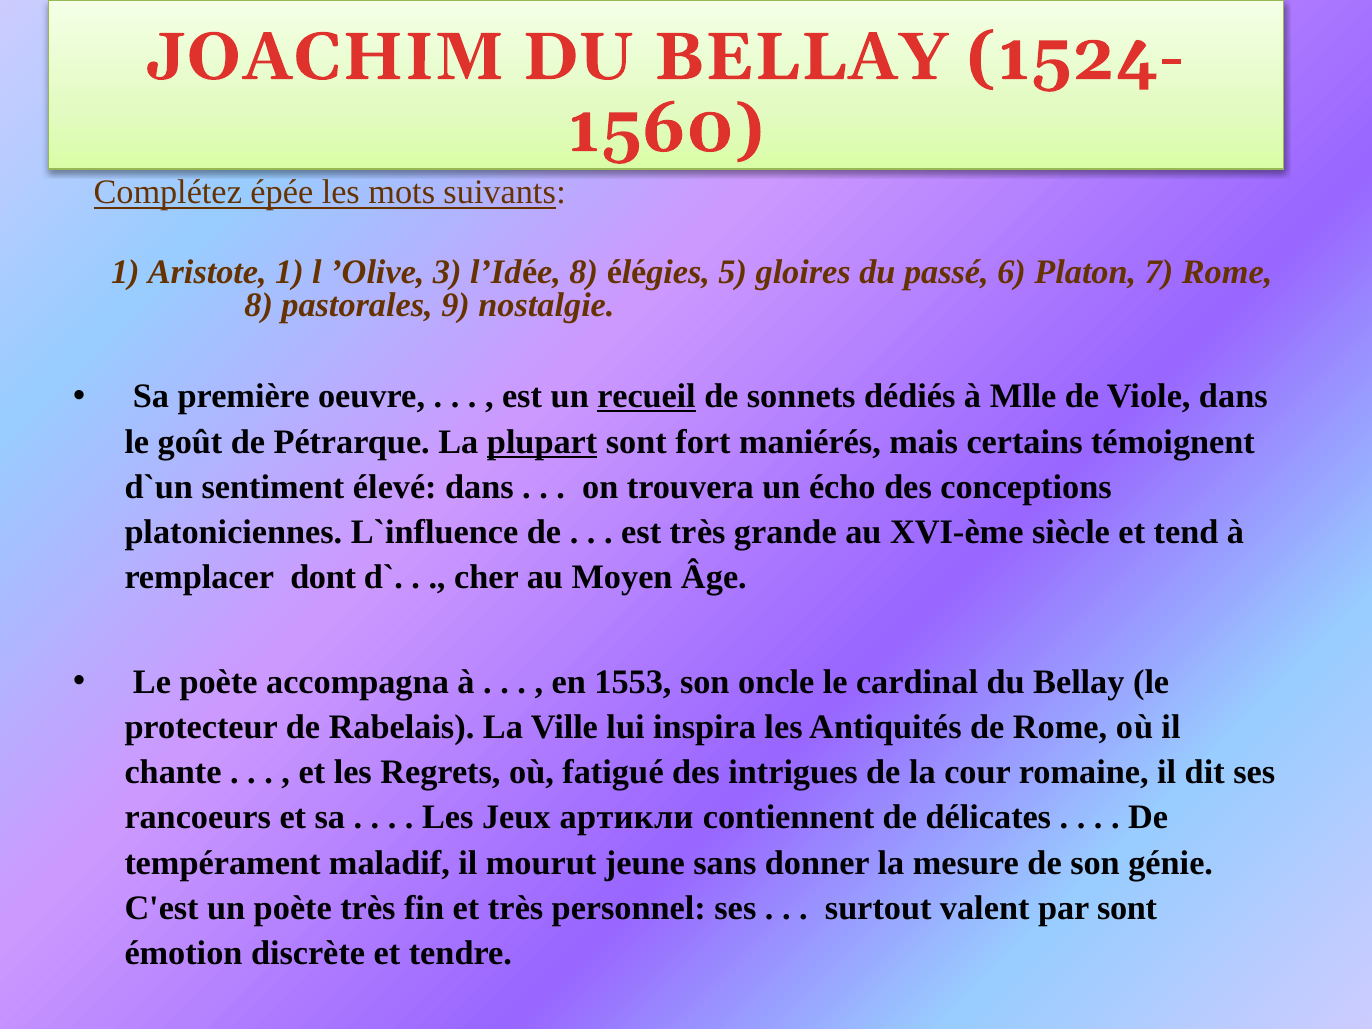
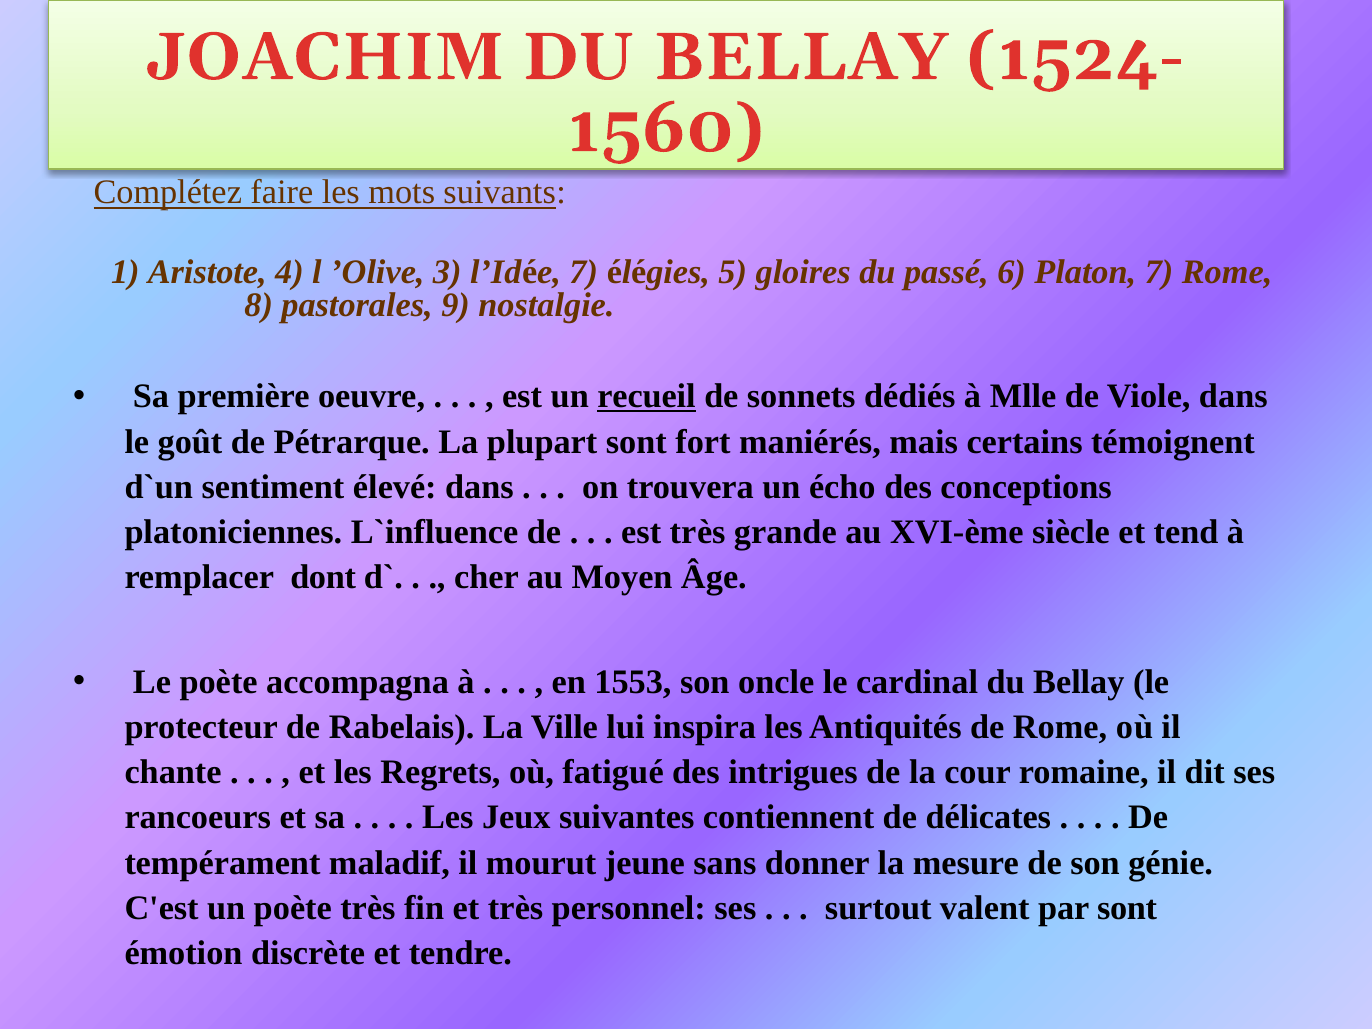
épée: épée -> faire (282, 192)
Aristote 1: 1 -> 4 (290, 272)
l’Idée 8: 8 -> 7 (584, 272)
plupart underline: present -> none (542, 442)
артикли: артикли -> suivantes (627, 818)
